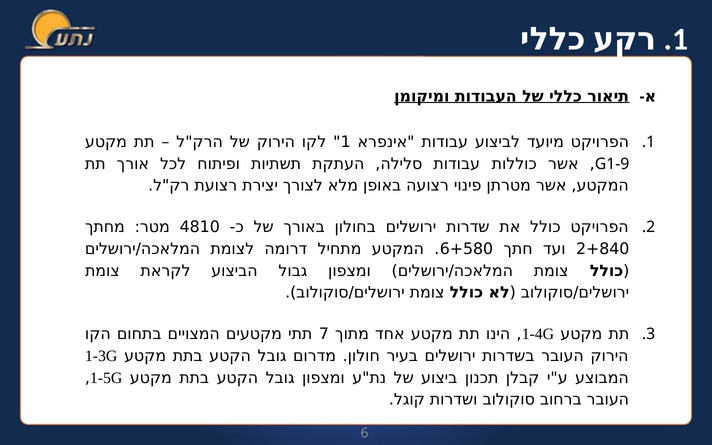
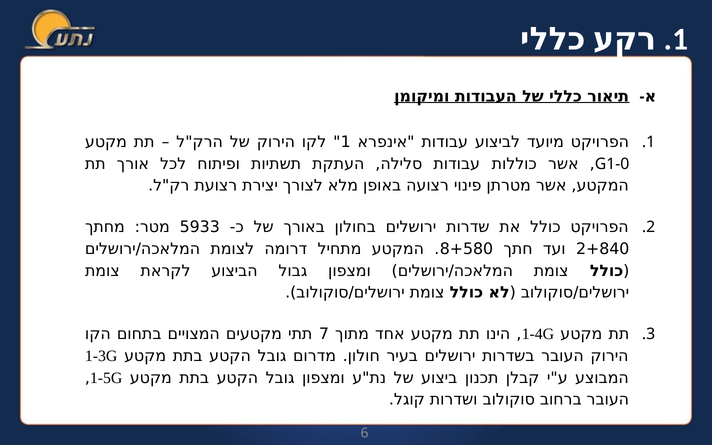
G1-9: G1-9 -> G1-0 (612, 164)
4810: 4810 -> 5933 (200, 227)
6+580: 6+580 -> 8+580 (467, 249)
